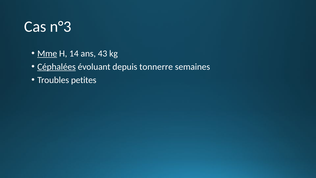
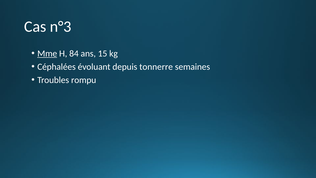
14: 14 -> 84 (74, 53)
43: 43 -> 15 (103, 53)
Céphalées underline: present -> none (57, 67)
petites: petites -> rompu (84, 80)
